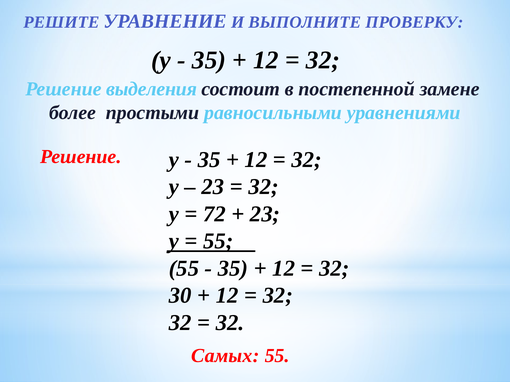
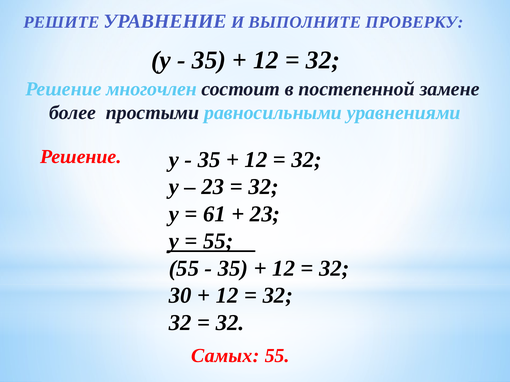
выделения: выделения -> многочлен (152, 89)
72: 72 -> 61 (214, 214)
